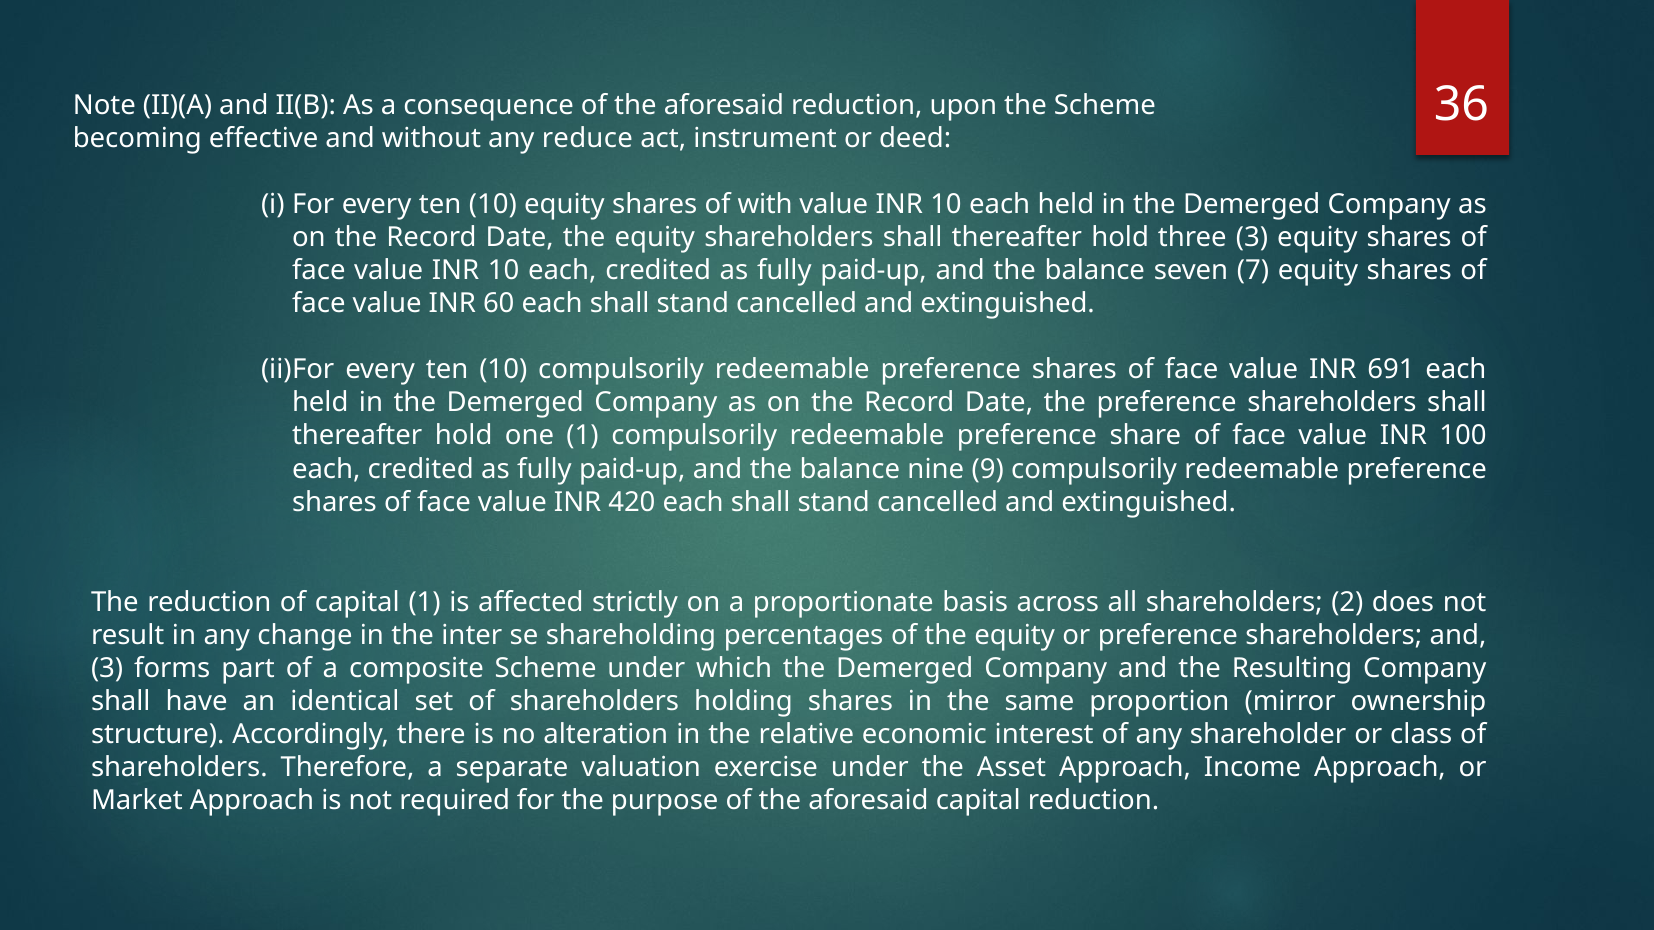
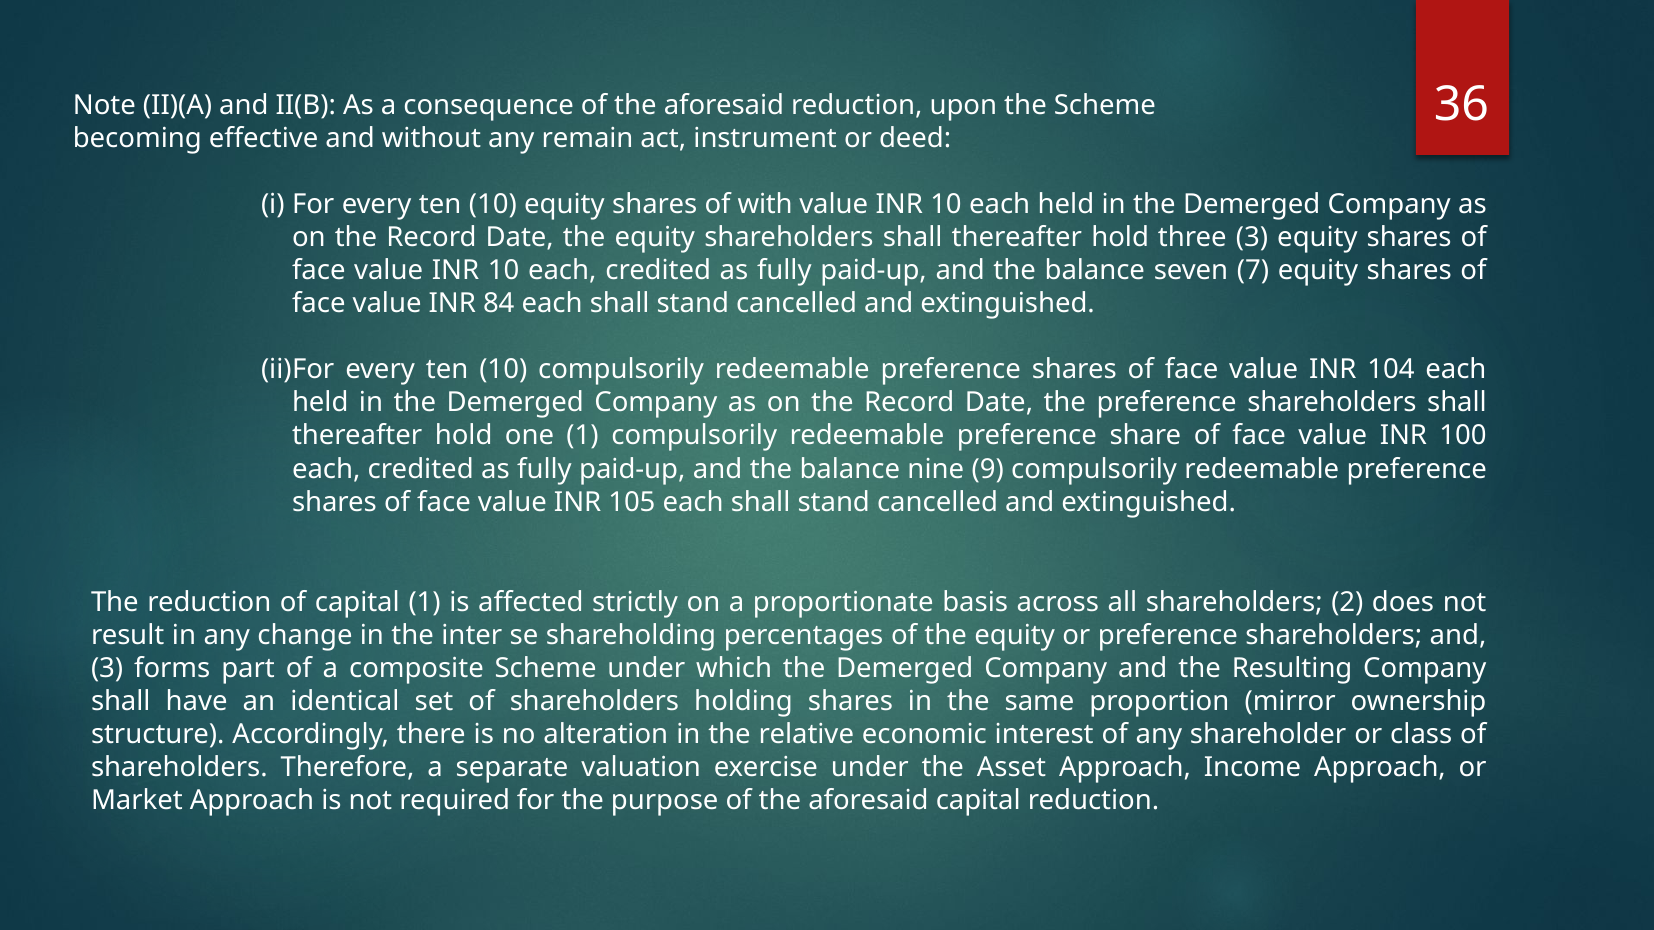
reduce: reduce -> remain (588, 139)
60: 60 -> 84 (499, 304)
691: 691 -> 104 (1391, 370)
420: 420 -> 105 (632, 502)
